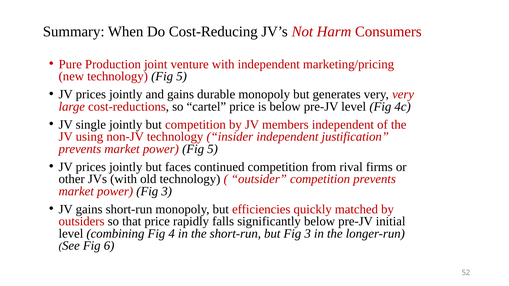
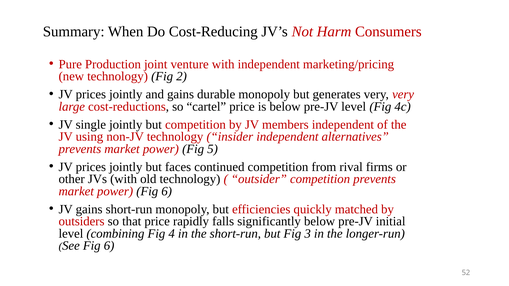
technology Fig 5: 5 -> 2 (182, 77)
justification: justification -> alternatives (355, 137)
power Fig 3: 3 -> 6 (167, 191)
